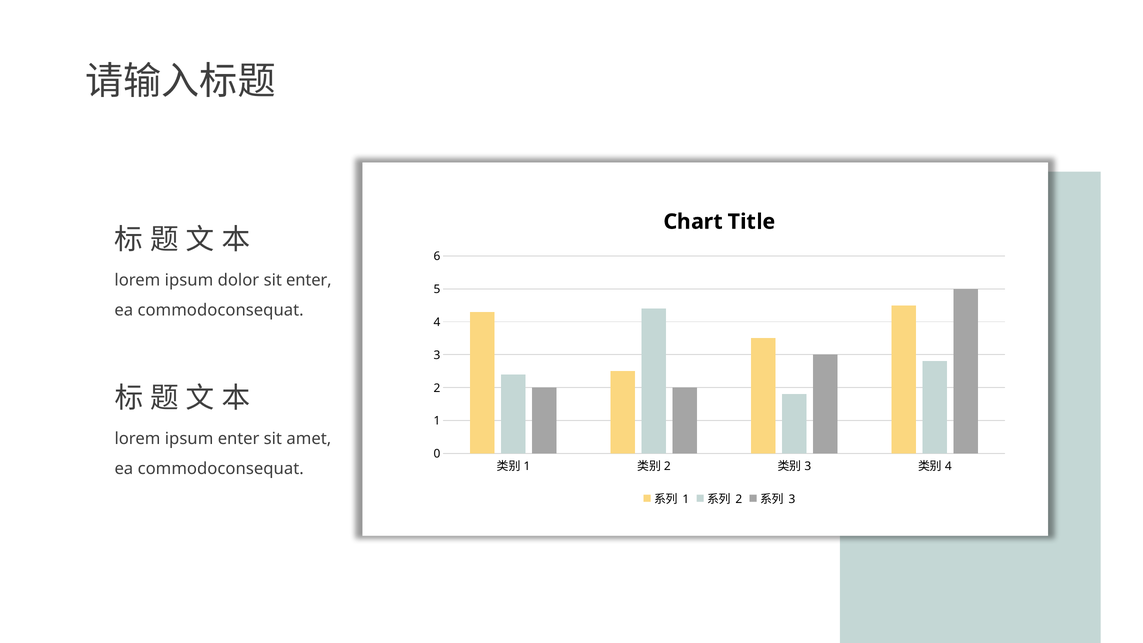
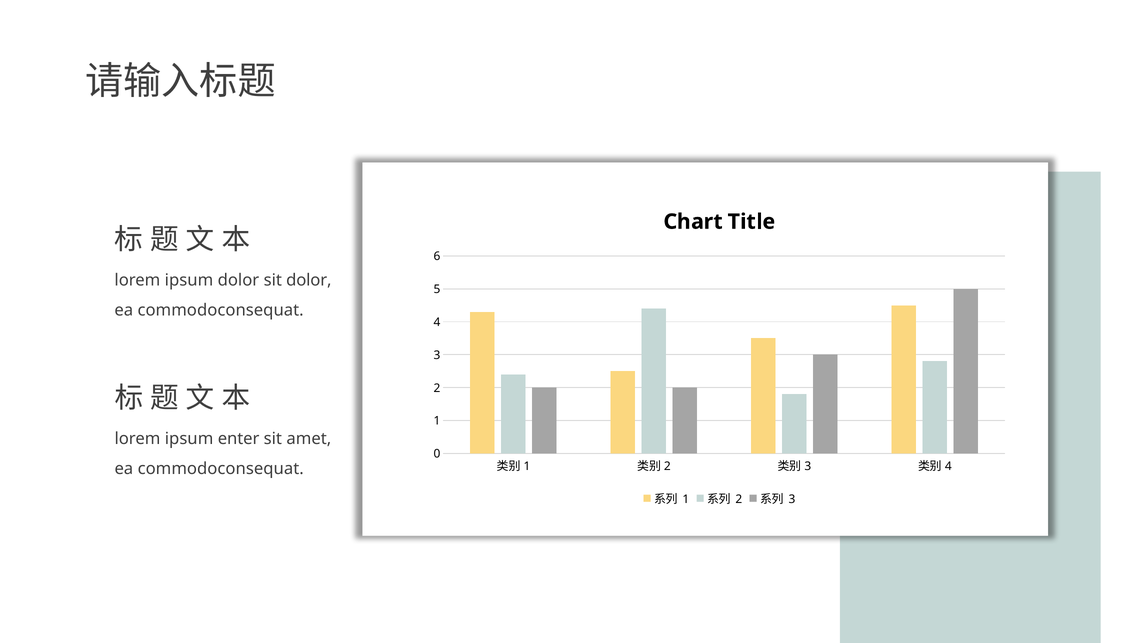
sit enter: enter -> dolor (309, 280)
